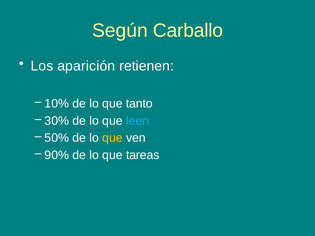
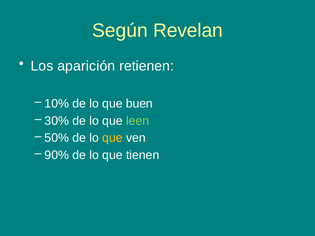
Carballo: Carballo -> Revelan (188, 30)
tanto: tanto -> buen (139, 104)
leen colour: light blue -> light green (138, 121)
tareas: tareas -> tienen (143, 155)
